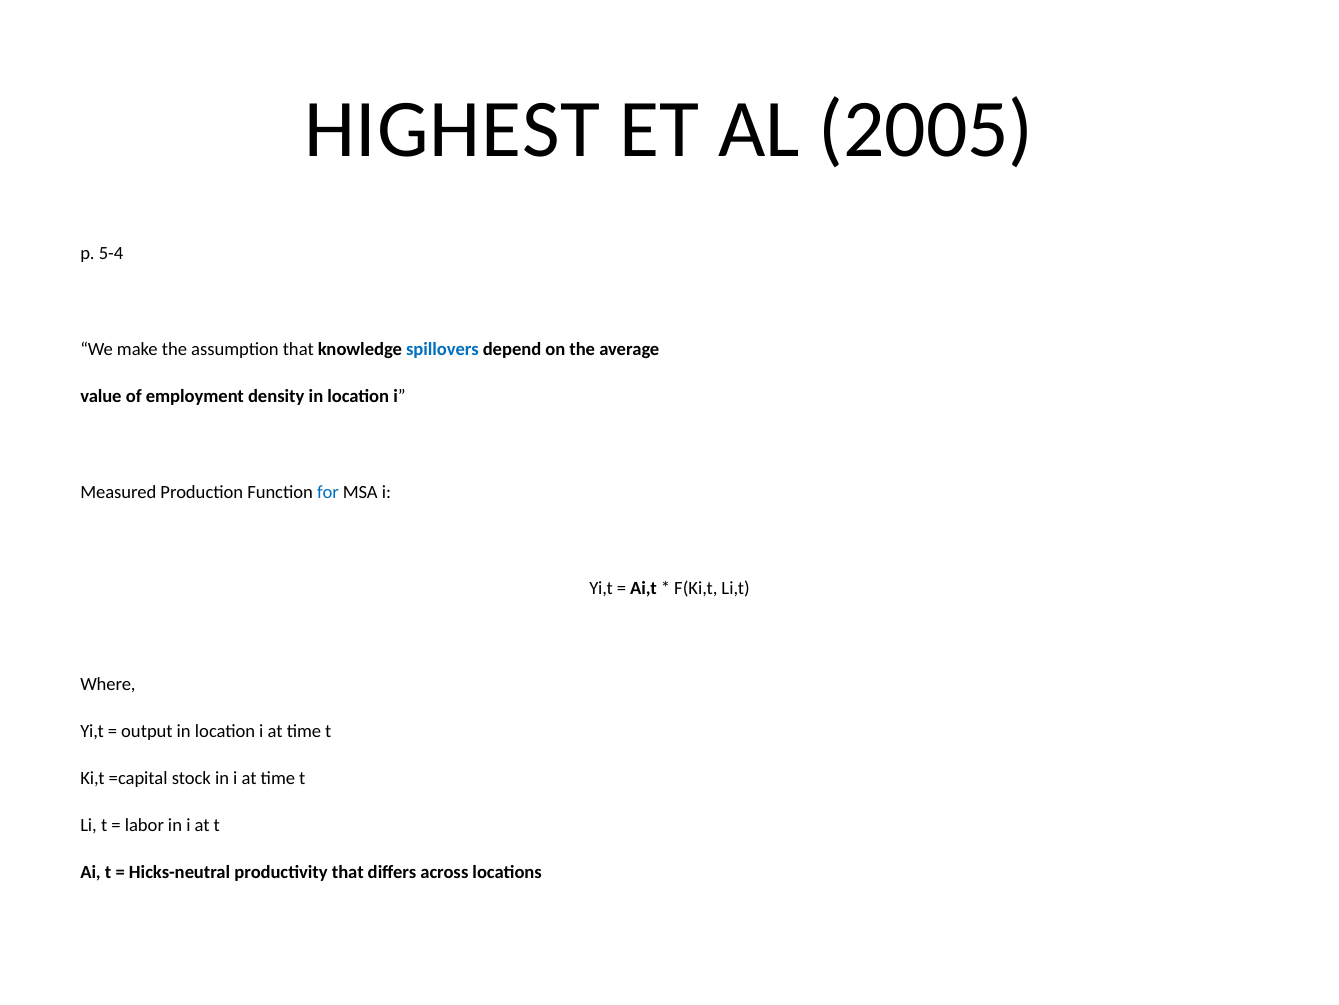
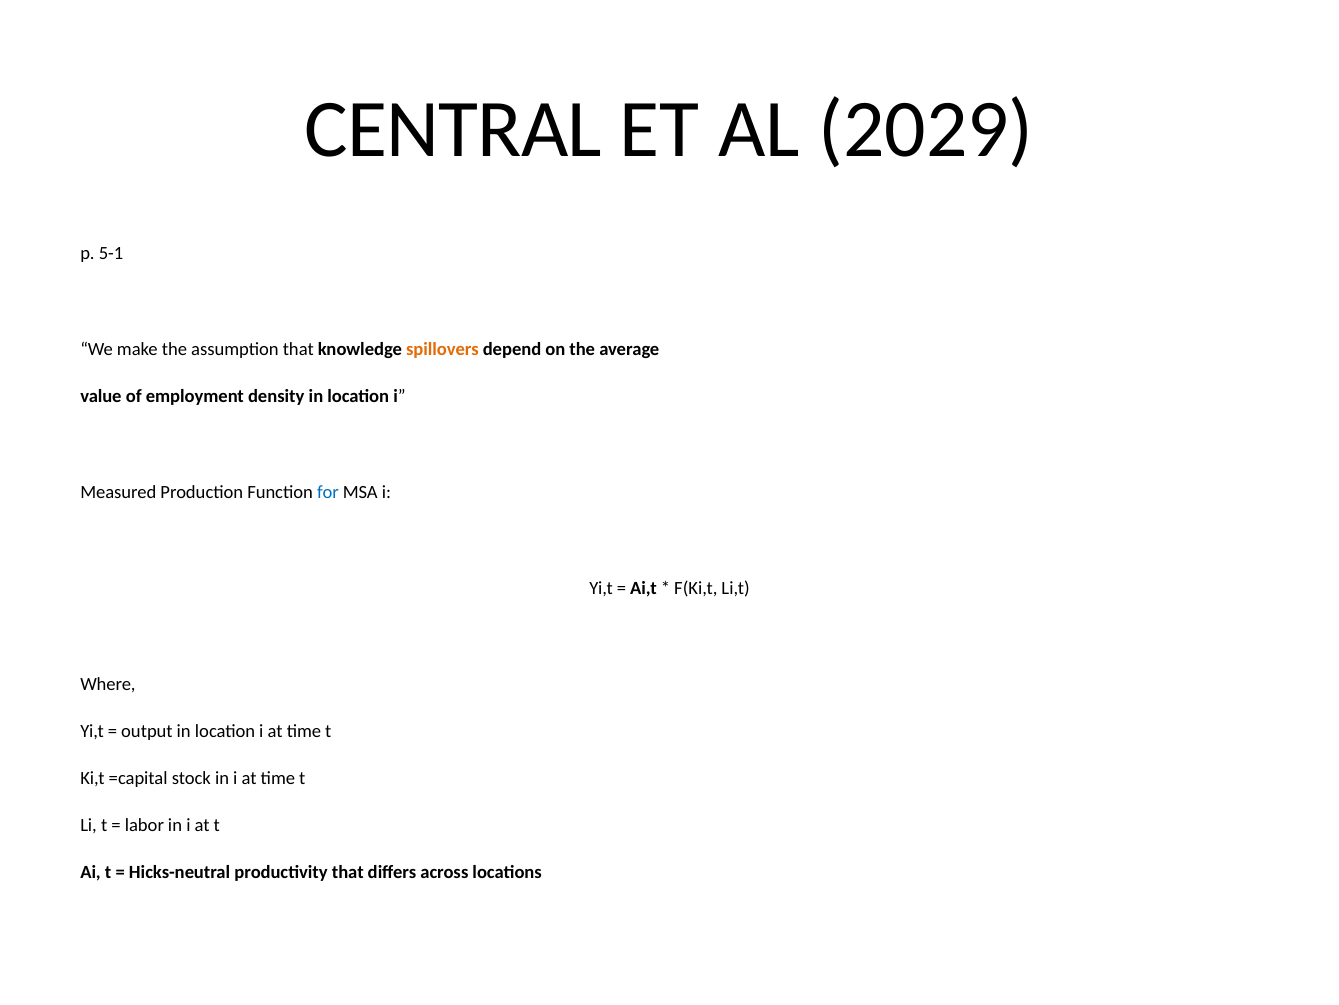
HIGHEST: HIGHEST -> CENTRAL (453, 130)
2005: 2005 -> 2029 (926, 130)
5-4: 5-4 -> 5-1 (111, 253)
spillovers colour: blue -> orange (442, 349)
